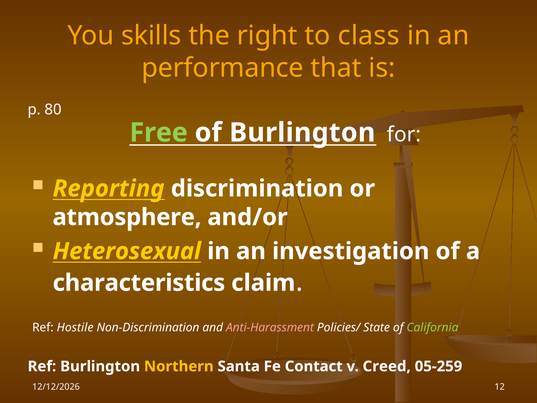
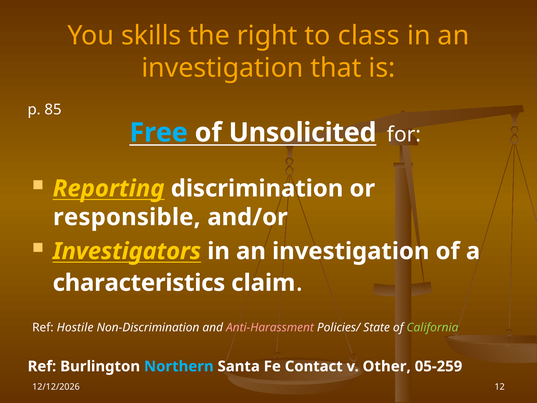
performance: performance -> investigation (222, 68)
80: 80 -> 85 (53, 110)
Free colour: light green -> light blue (159, 133)
of Burlington: Burlington -> Unsolicited (303, 133)
atmosphere: atmosphere -> responsible (127, 217)
Heterosexual: Heterosexual -> Investigators (127, 251)
Northern colour: yellow -> light blue (179, 366)
Creed: Creed -> Other (387, 366)
